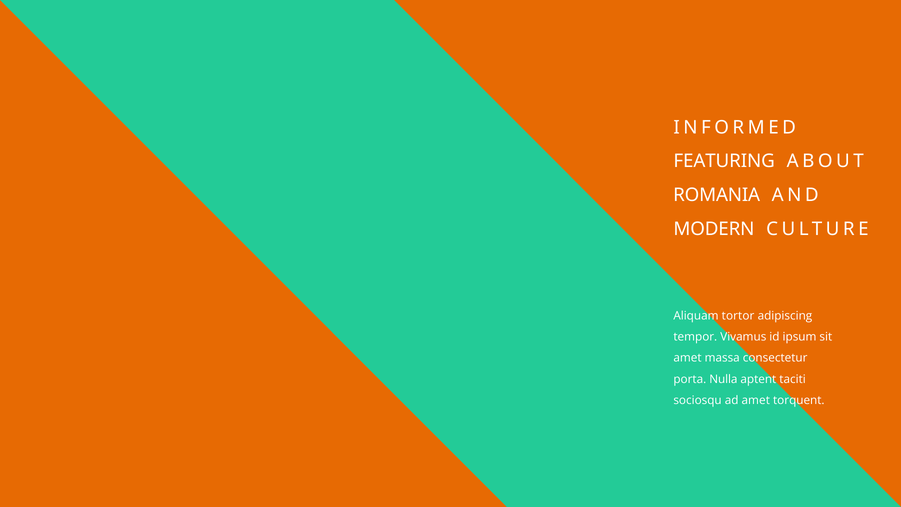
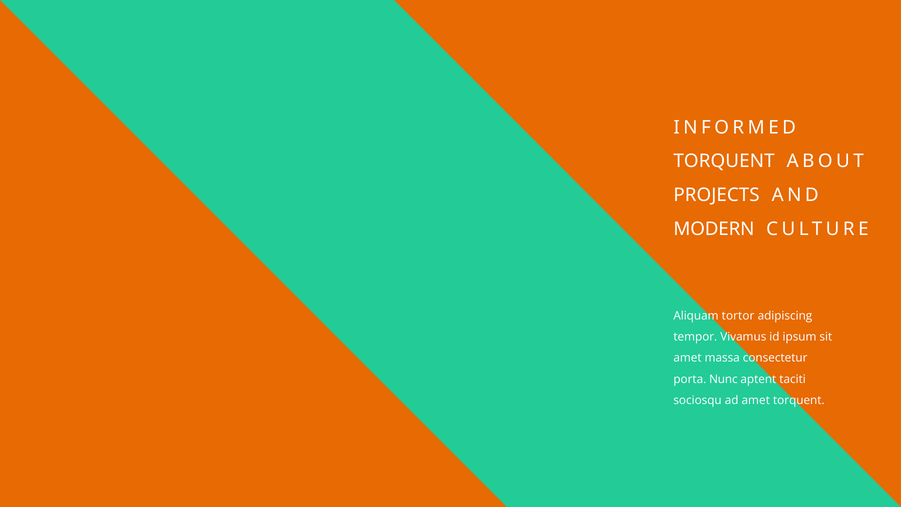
FEATURING: FEATURING -> TORQUENT (724, 161)
ROMANIA: ROMANIA -> PROJECTS (717, 195)
Nulla: Nulla -> Nunc (723, 379)
